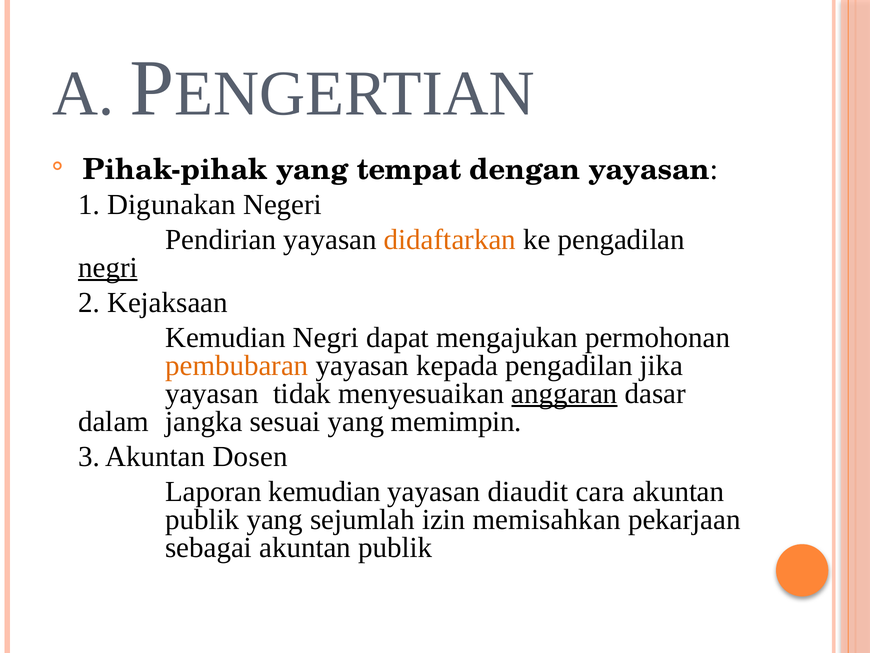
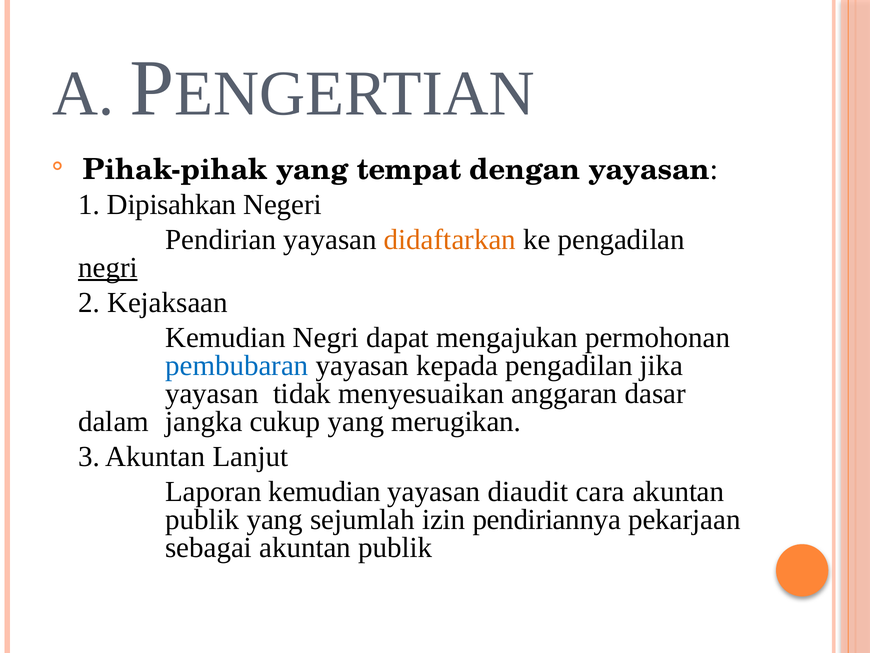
Digunakan: Digunakan -> Dipisahkan (172, 204)
pembubaran colour: orange -> blue (237, 365)
anggaran underline: present -> none (564, 393)
sesuai: sesuai -> cukup (285, 421)
memimpin: memimpin -> merugikan (456, 421)
Dosen: Dosen -> Lanjut (250, 456)
memisahkan: memisahkan -> pendiriannya (547, 519)
